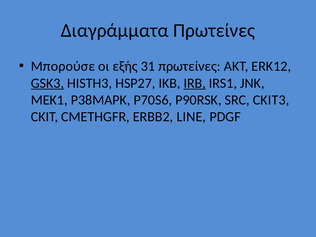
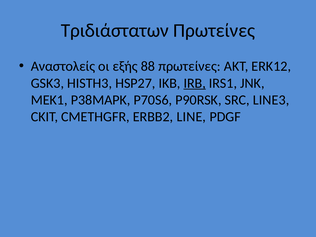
Διαγράμματα: Διαγράμματα -> Τριδιάστατων (115, 31)
Μπορούσε: Μπορούσε -> Αναστολείς (63, 66)
31: 31 -> 88 (148, 66)
GSK3 underline: present -> none (47, 83)
CKIT3: CKIT3 -> LINE3 (271, 100)
